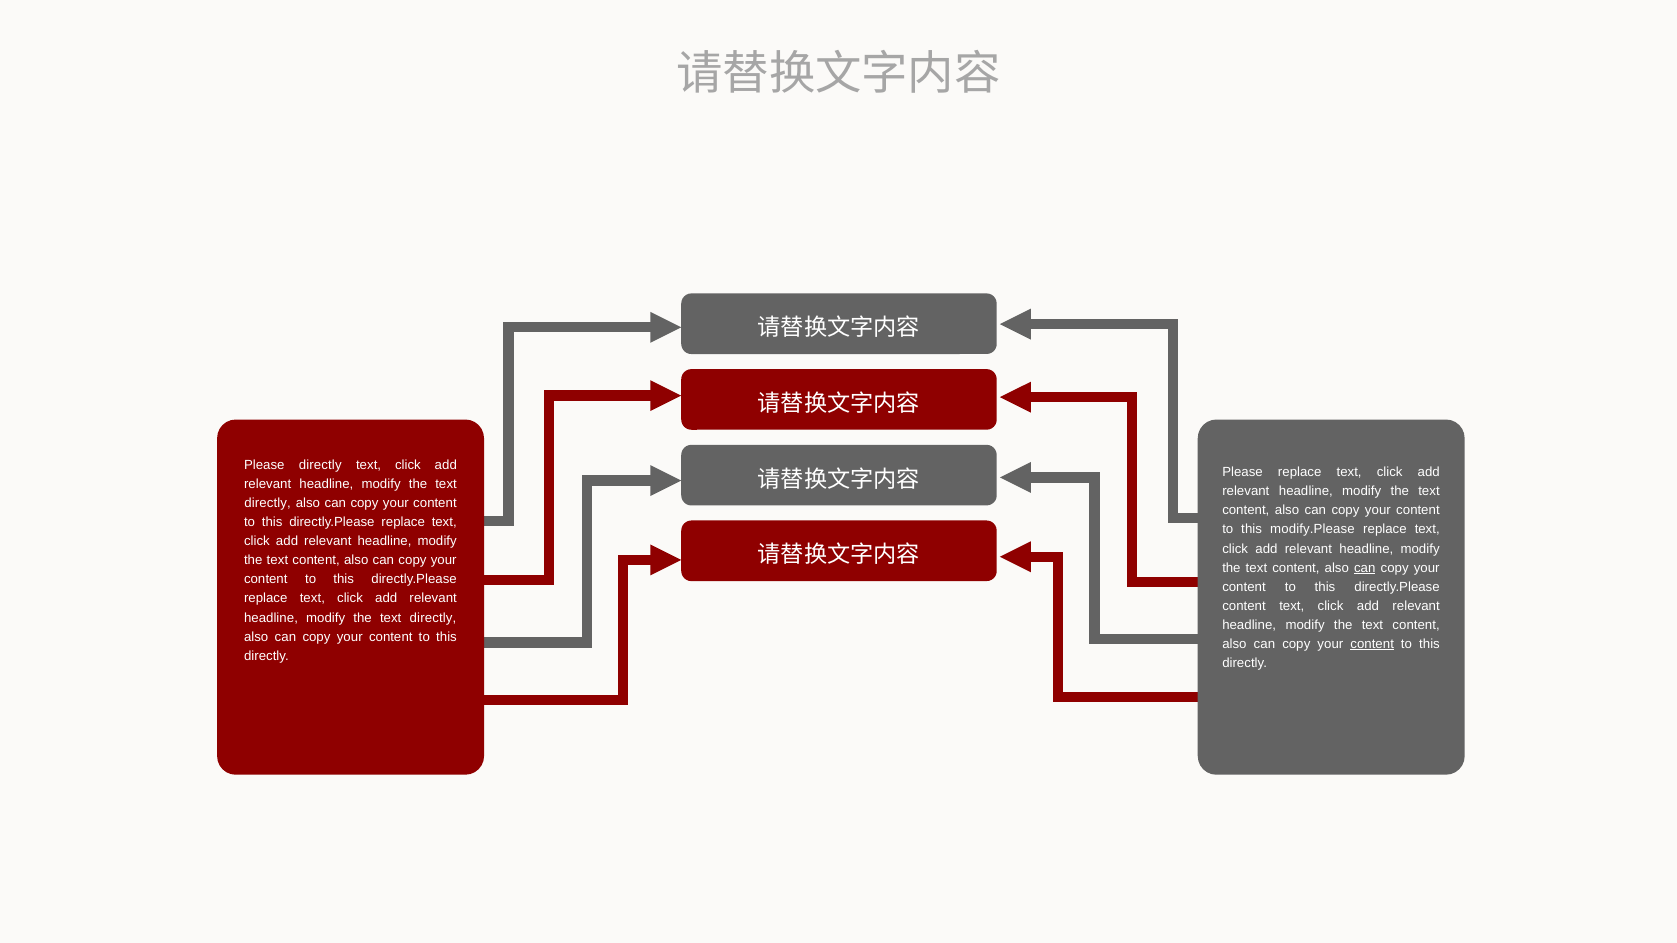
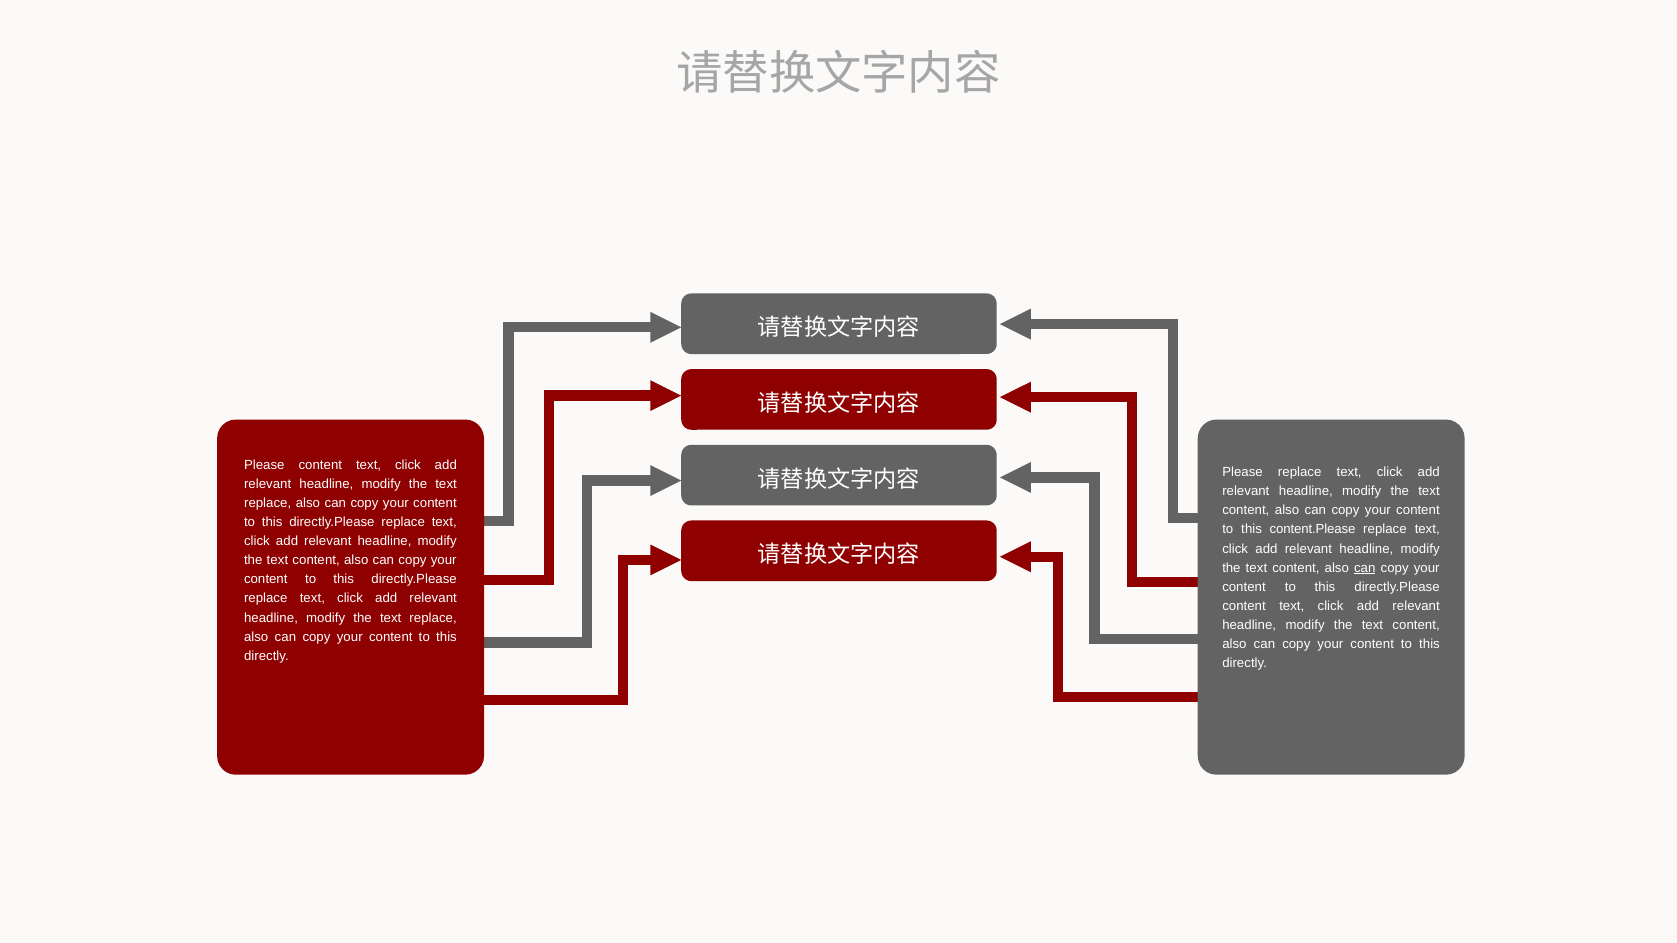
Please directly: directly -> content (320, 466)
directly: directly -> replace (268, 504)
modify.Please: modify.Please -> content.Please (1313, 530)
directly: directly -> replace (433, 618)
content underline: present -> none (1372, 644)
